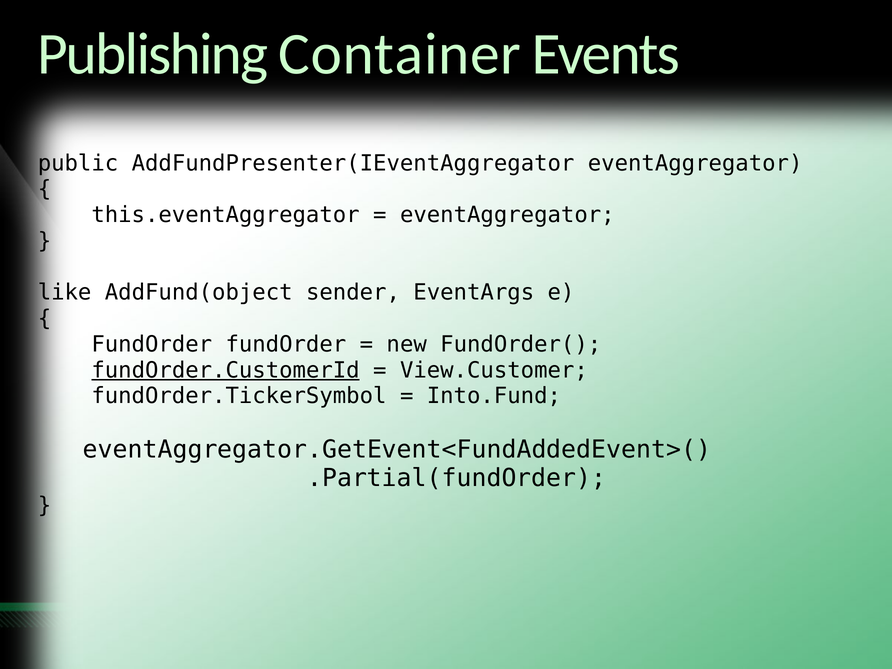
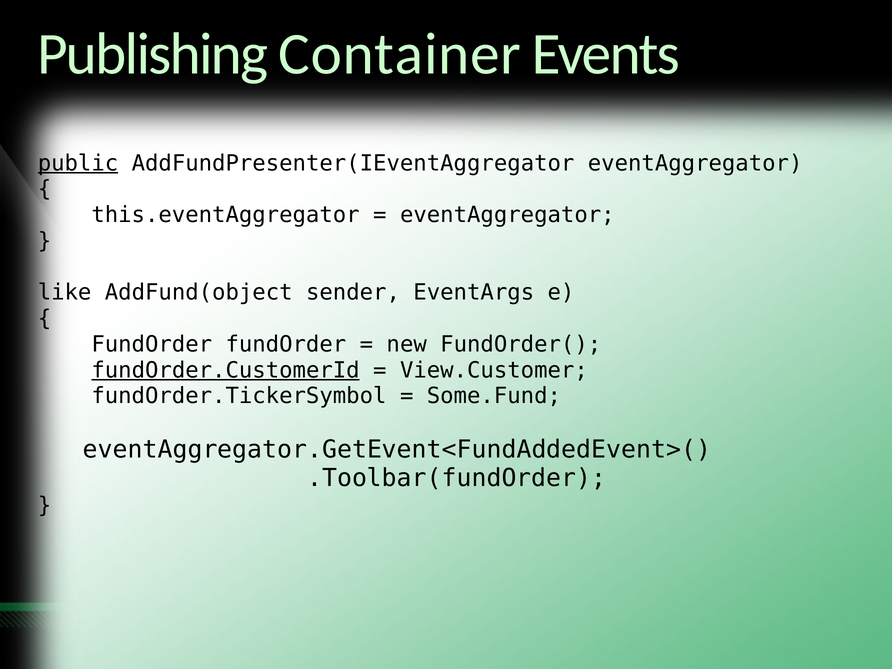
public underline: none -> present (78, 163)
Into.Fund: Into.Fund -> Some.Fund (494, 396)
.Partial(fundOrder: .Partial(fundOrder -> .Toolbar(fundOrder (457, 478)
